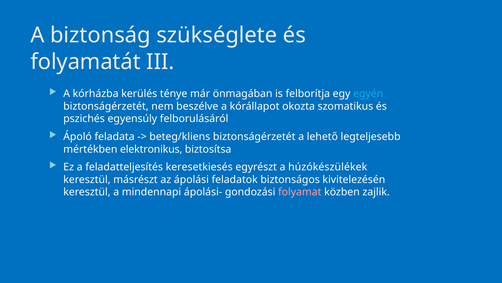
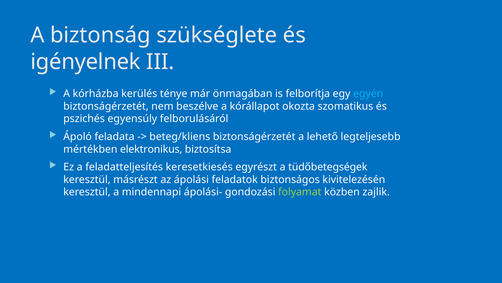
folyamatát: folyamatát -> igényelnek (86, 62)
húzókészülékek: húzókészülékek -> tüdőbetegségek (328, 167)
folyamat colour: pink -> light green (300, 192)
